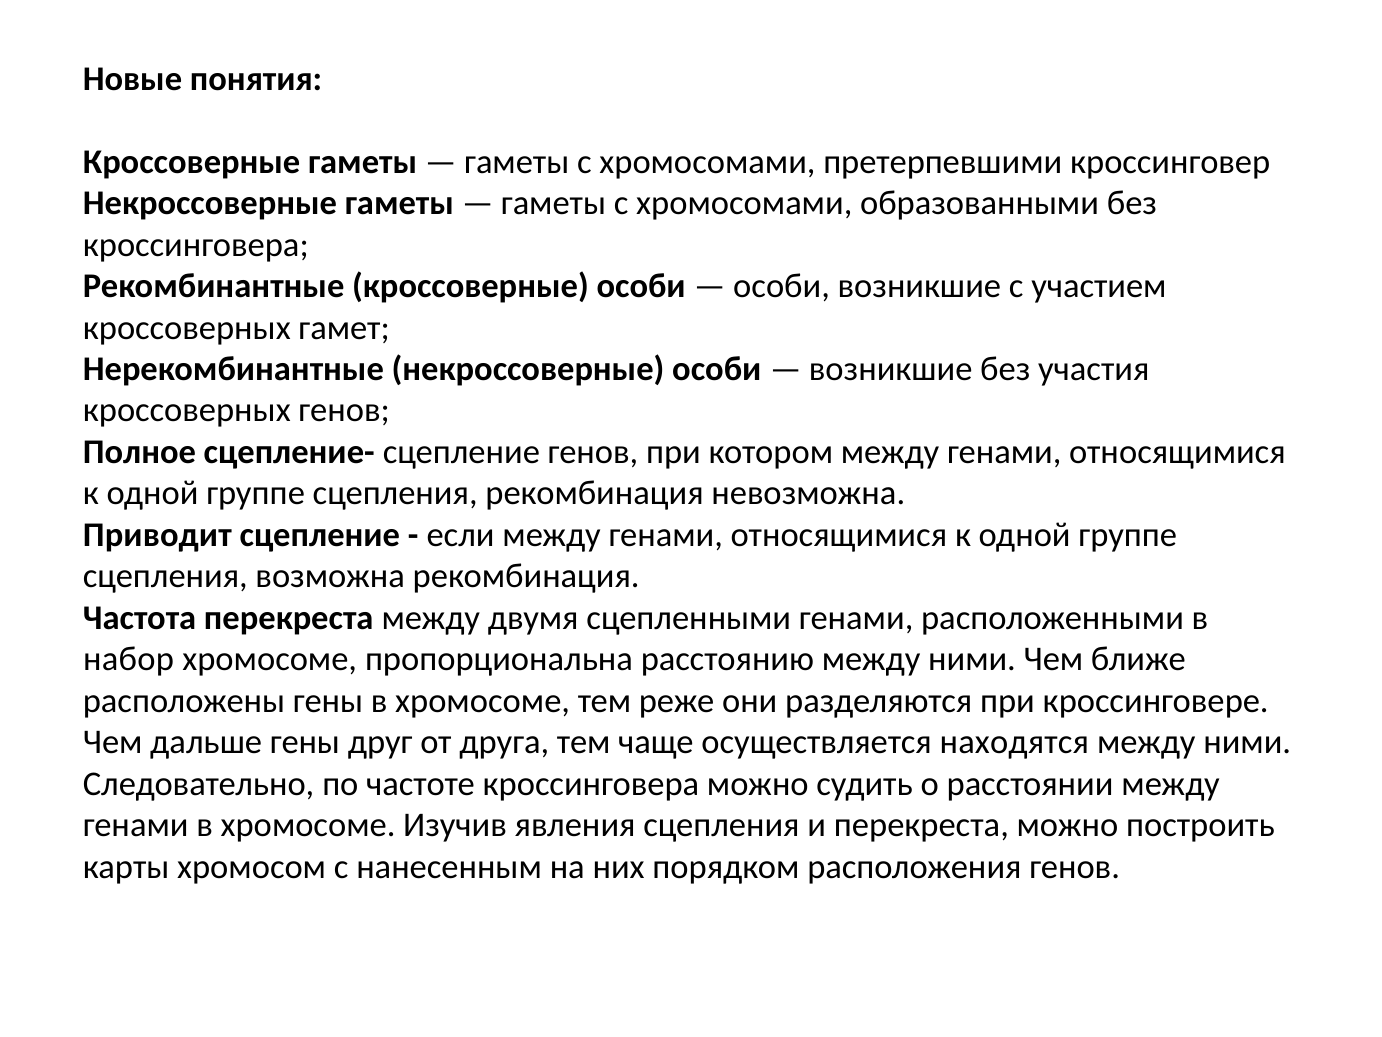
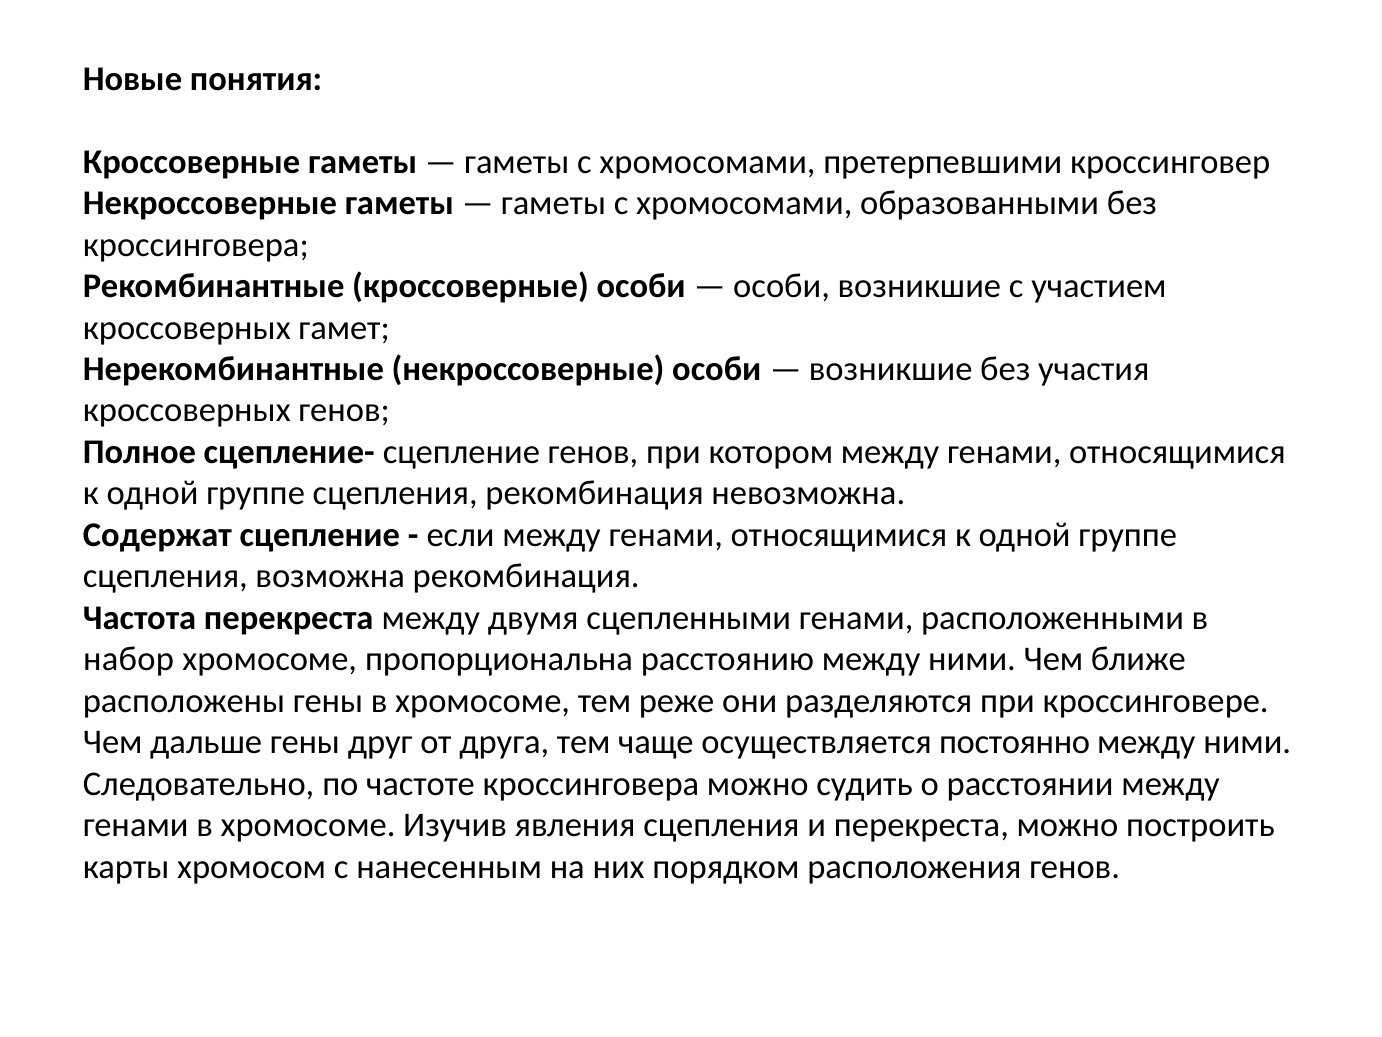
Приводит: Приводит -> Содержат (157, 535)
находятся: находятся -> постоянно (1015, 742)
